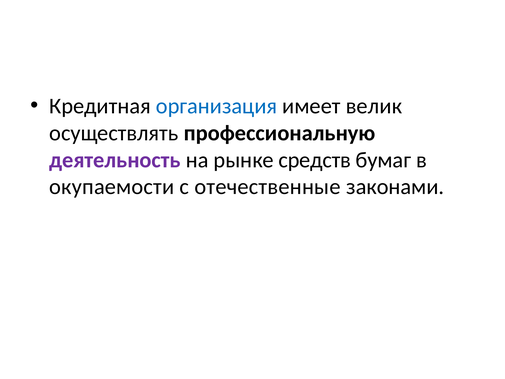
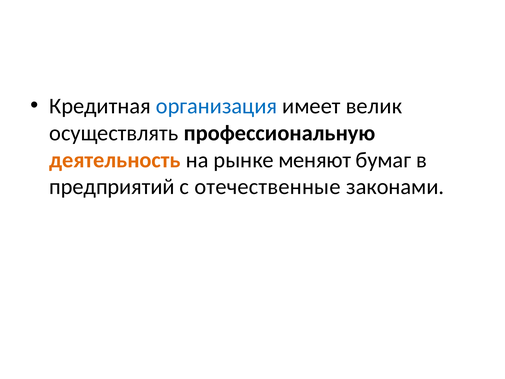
деятельность colour: purple -> orange (115, 160)
средств: средств -> меняют (315, 160)
окупаемости: окупаемости -> предприятий (112, 187)
